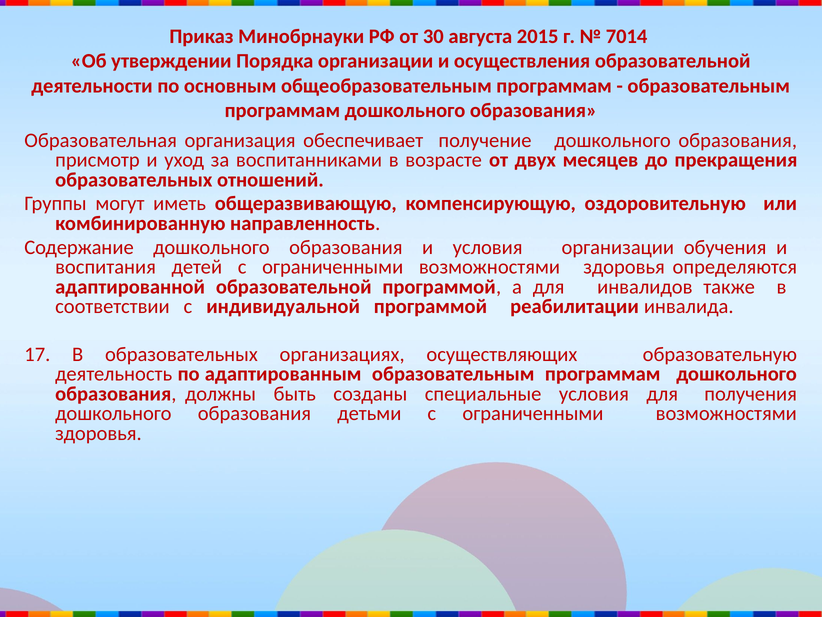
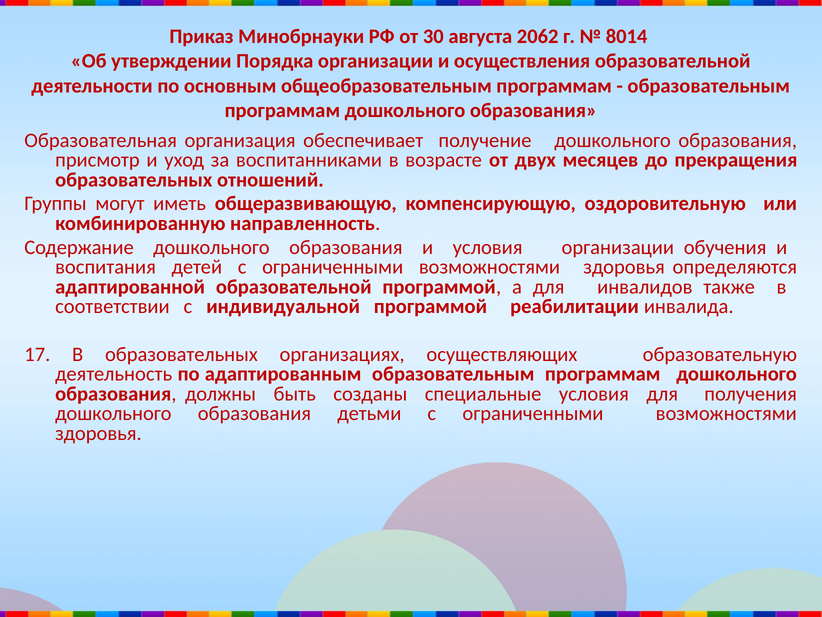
2015: 2015 -> 2062 (538, 36)
7014: 7014 -> 8014 (627, 36)
